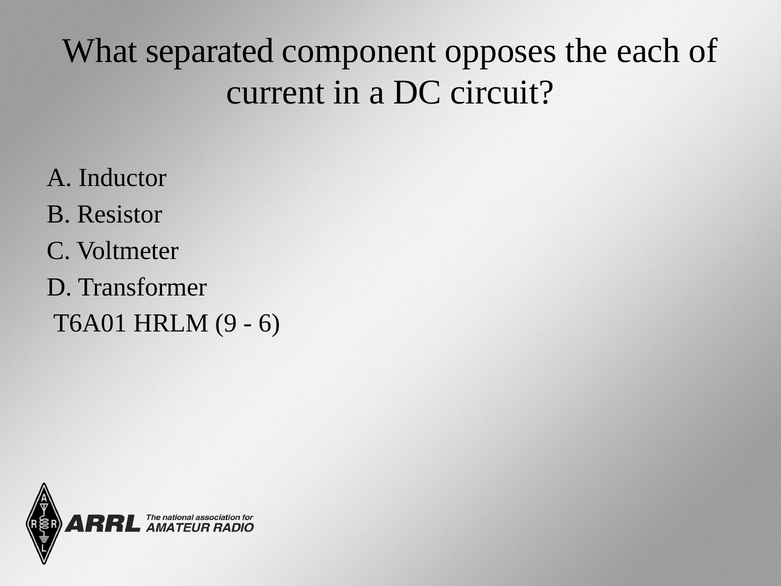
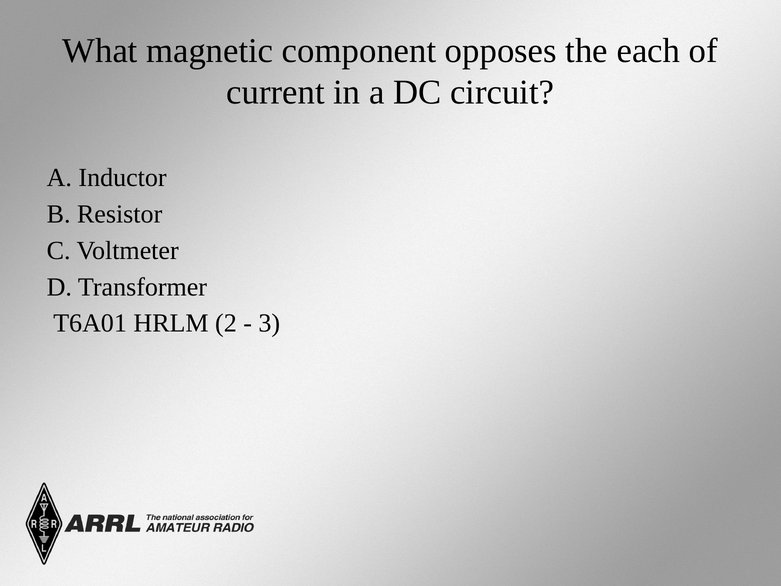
separated: separated -> magnetic (210, 51)
9: 9 -> 2 (226, 323)
6: 6 -> 3 (269, 323)
